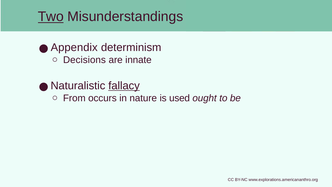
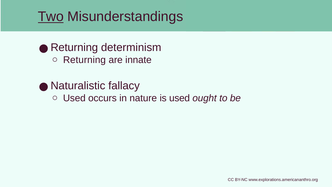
Appendix: Appendix -> Returning (74, 47)
Decisions: Decisions -> Returning (84, 60)
fallacy underline: present -> none (124, 86)
From: From -> Used (74, 98)
